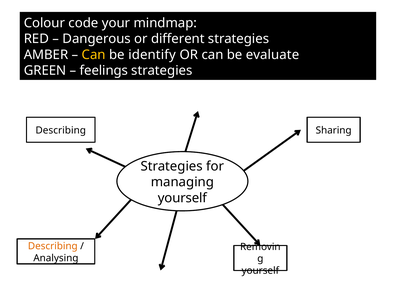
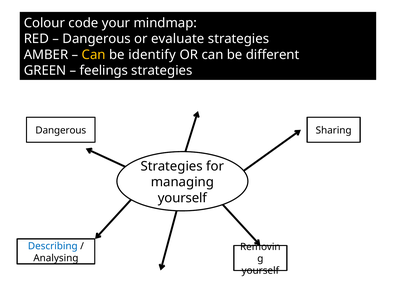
different: different -> evaluate (178, 39)
evaluate: evaluate -> different (273, 55)
Describing: Describing -> Dangerous (61, 130)
Describing colour: orange -> blue (53, 246)
